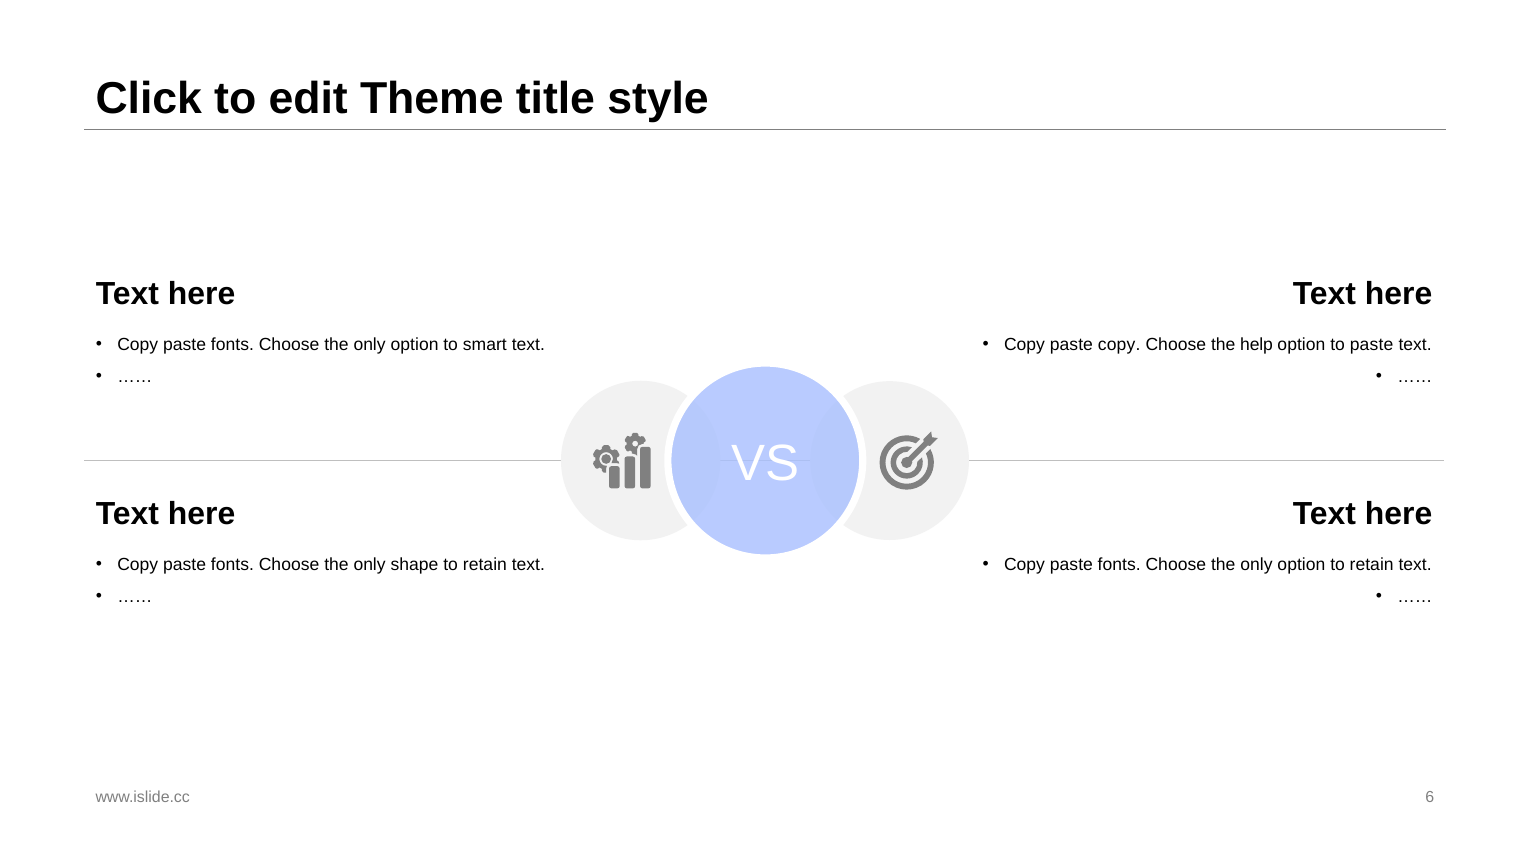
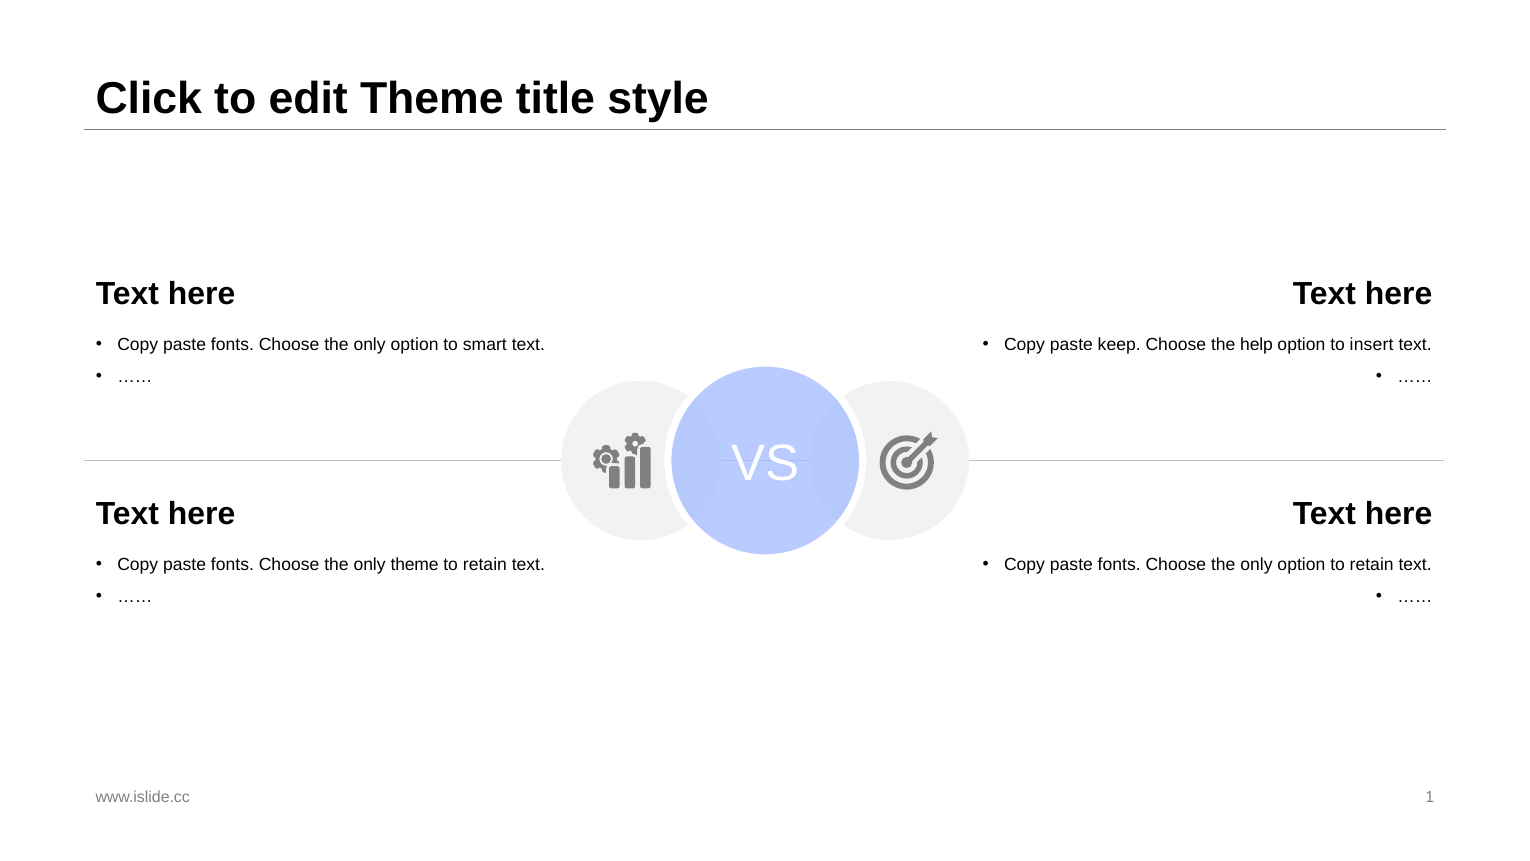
paste copy: copy -> keep (1119, 345)
to paste: paste -> insert (1372, 345)
only shape: shape -> theme (415, 564)
6: 6 -> 1 (1430, 797)
